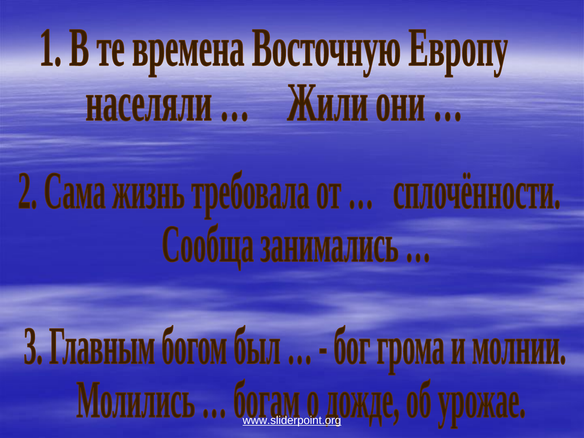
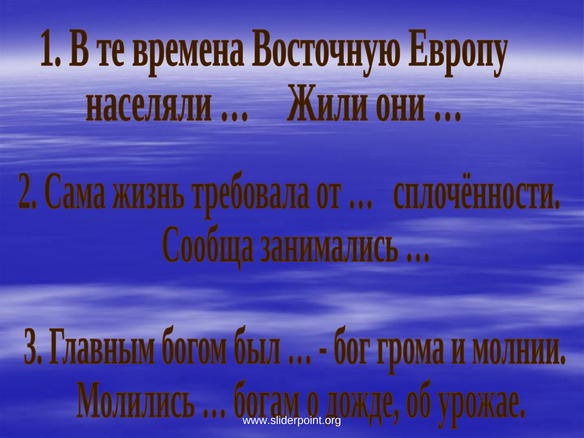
www.sliderpoint.org underline: present -> none (292, 420)
